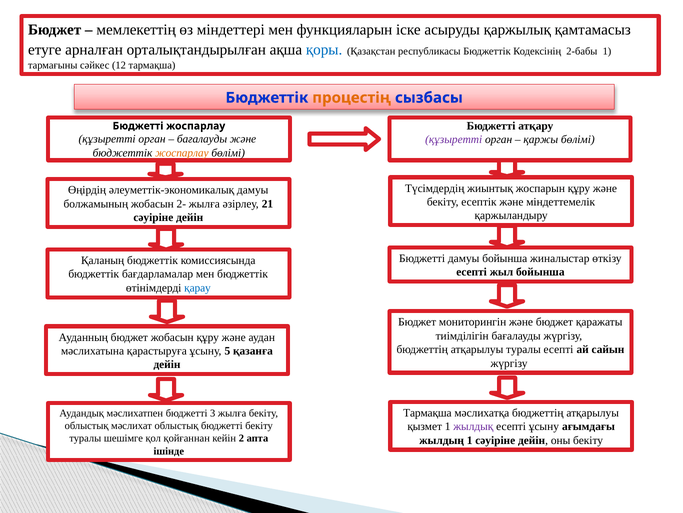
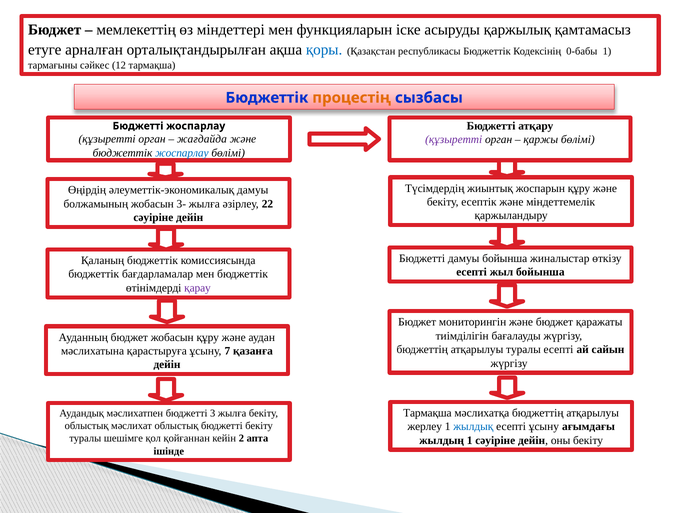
2-бабы: 2-бабы -> 0-бабы (582, 51)
бағалауды: бағалауды -> жағдайда (202, 139)
жоспарлау colour: orange -> blue (182, 153)
2-: 2- -> 3- (181, 204)
21: 21 -> 22 (267, 204)
қарау colour: blue -> purple (197, 287)
5: 5 -> 7 (227, 350)
қызмет: қызмет -> жерлеу (425, 426)
жылдық colour: purple -> blue (473, 426)
